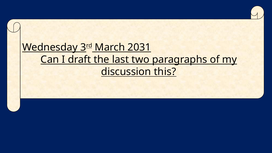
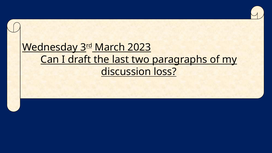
2031: 2031 -> 2023 (139, 47)
this: this -> loss (165, 72)
